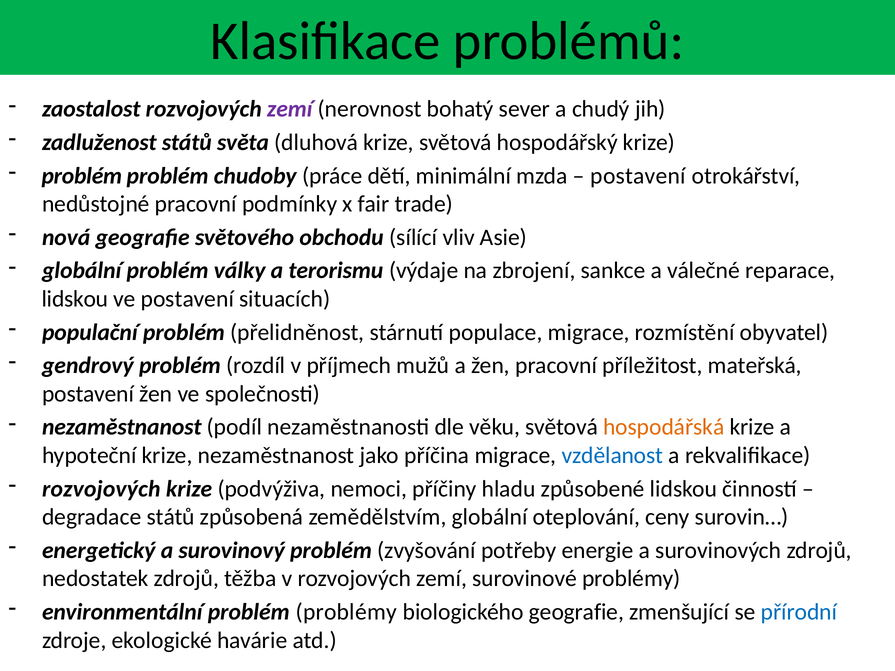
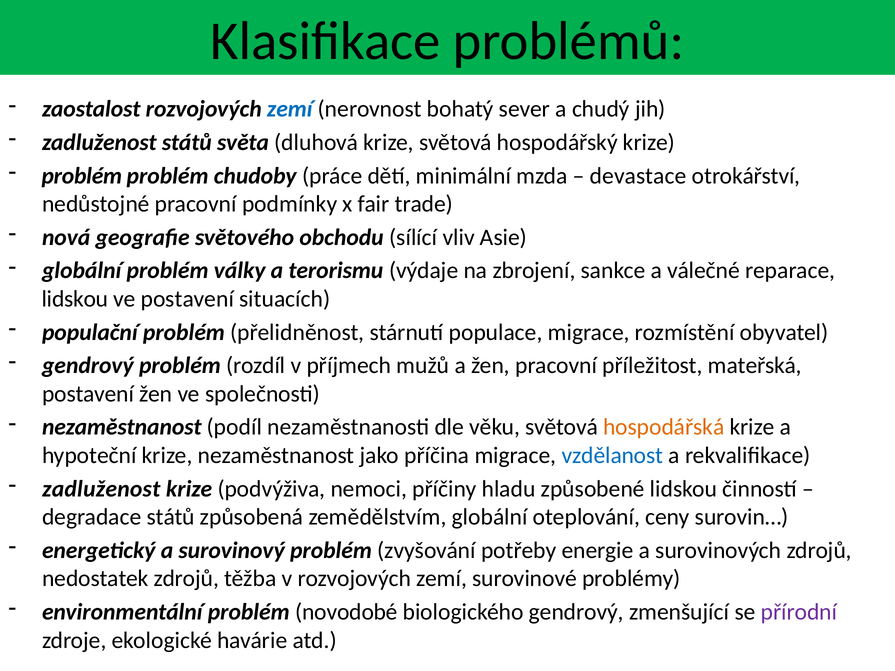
zemí colour: purple -> blue (290, 109)
postavení: postavení -> devastace (638, 176)
rozvojových: rozvojových -> zadluženost (101, 489)
problém problémy: problémy -> novodobé (346, 612)
biologického geografie: geografie -> gendrový (576, 612)
přírodní colour: blue -> purple (799, 612)
